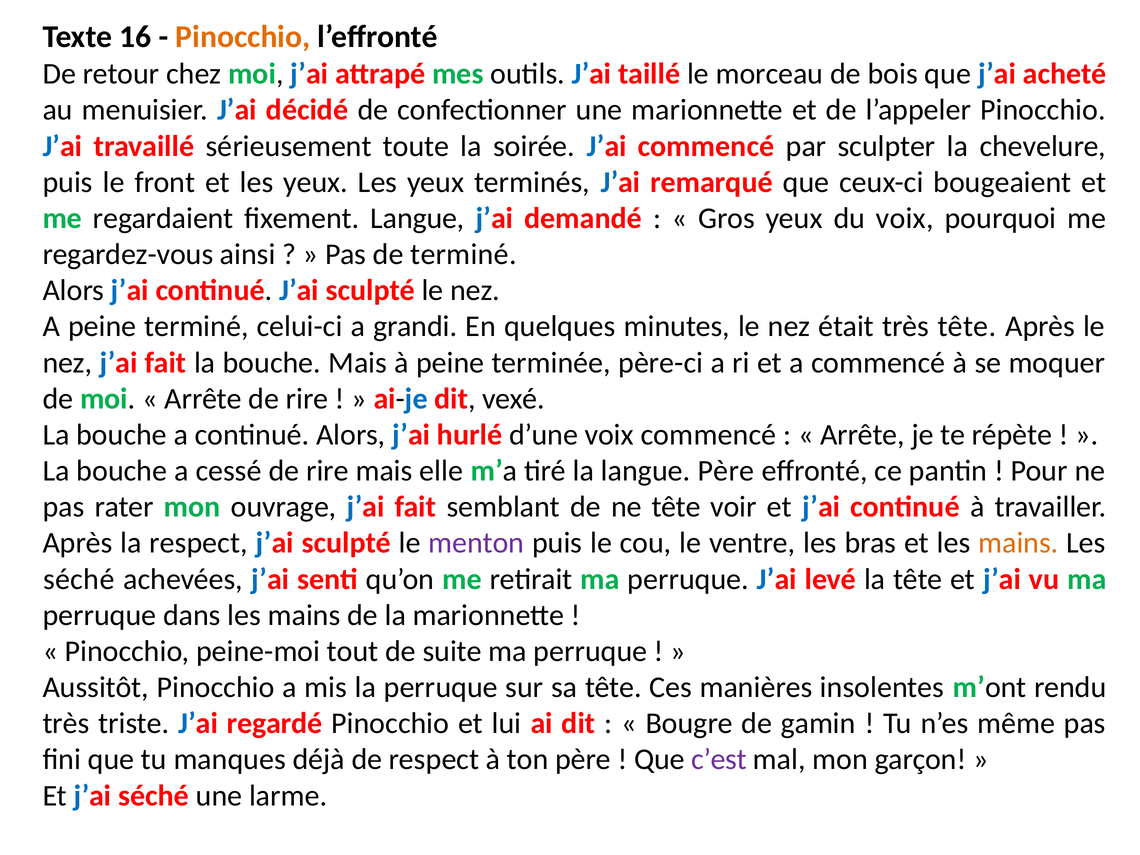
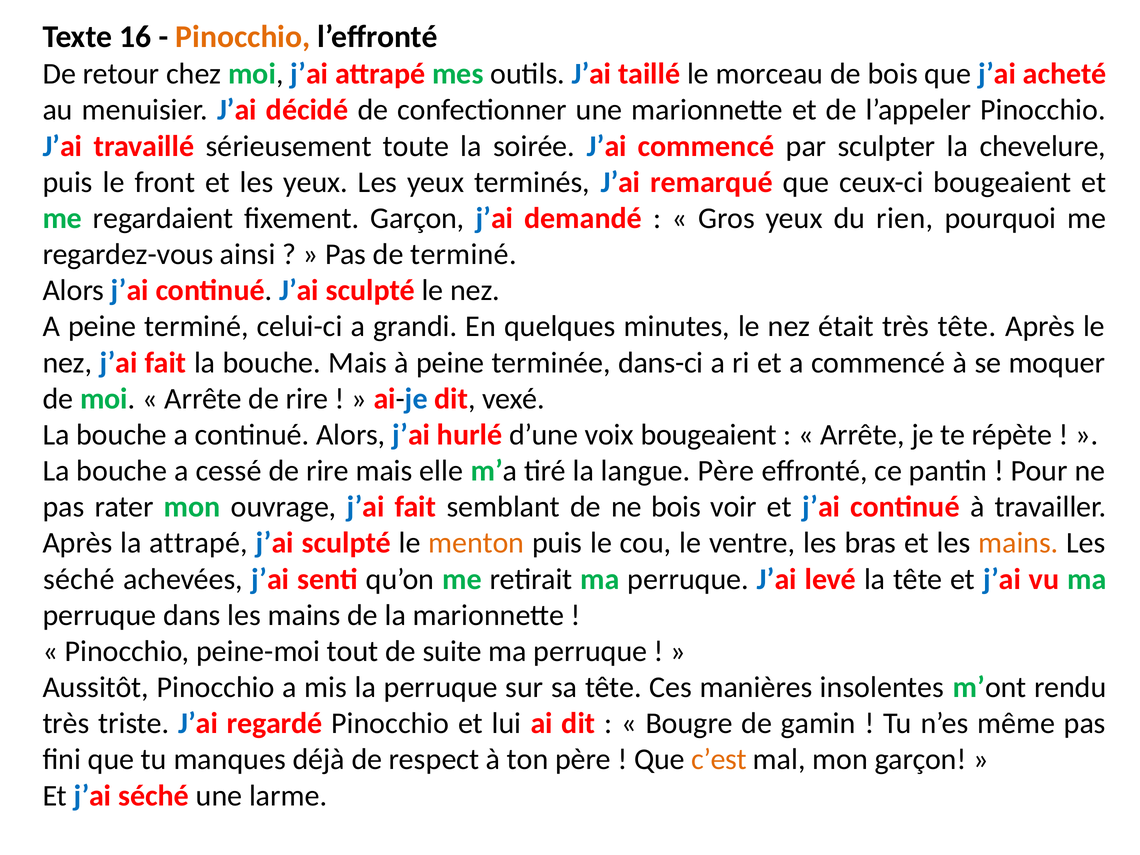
fixement Langue: Langue -> Garçon (417, 218)
du voix: voix -> rien (905, 218)
père-ci: père-ci -> dans-ci (661, 363)
voix commencé: commencé -> bougeaient (709, 435)
ne tête: tête -> bois (676, 507)
la respect: respect -> attrapé (199, 543)
menton colour: purple -> orange (476, 543)
c’est colour: purple -> orange (719, 760)
